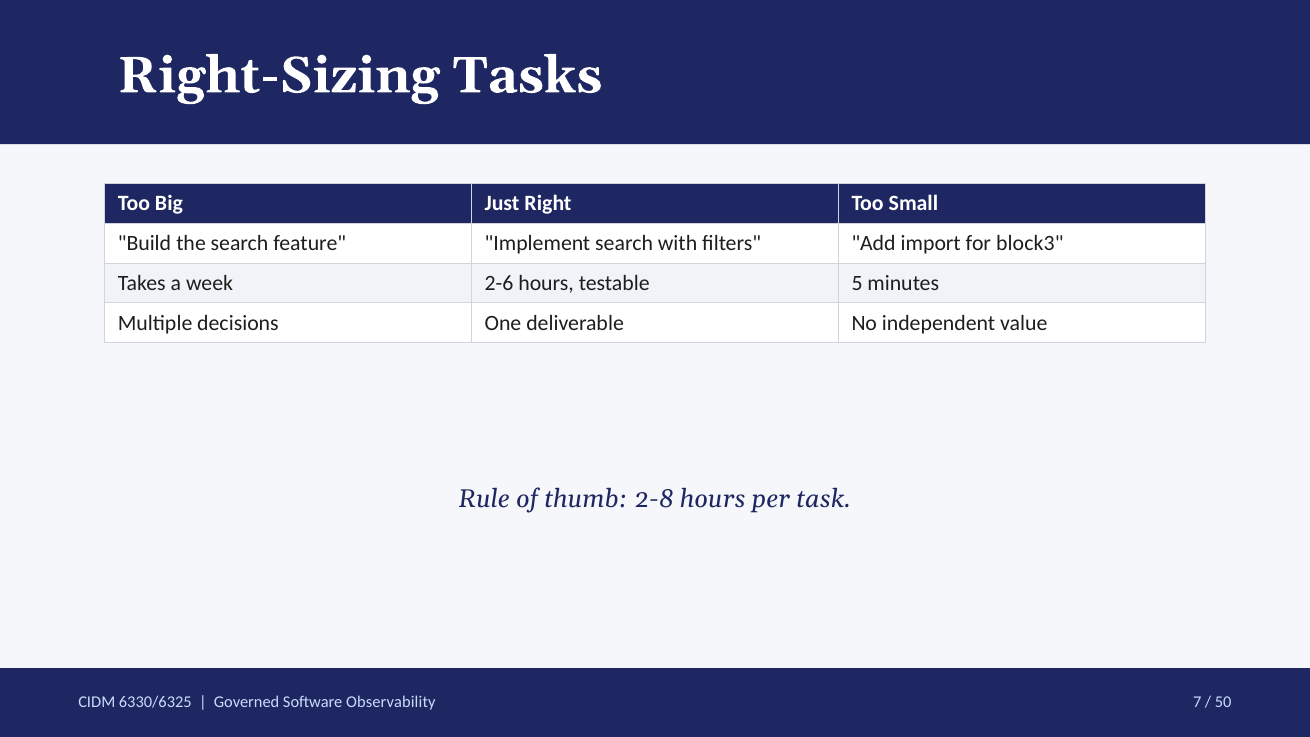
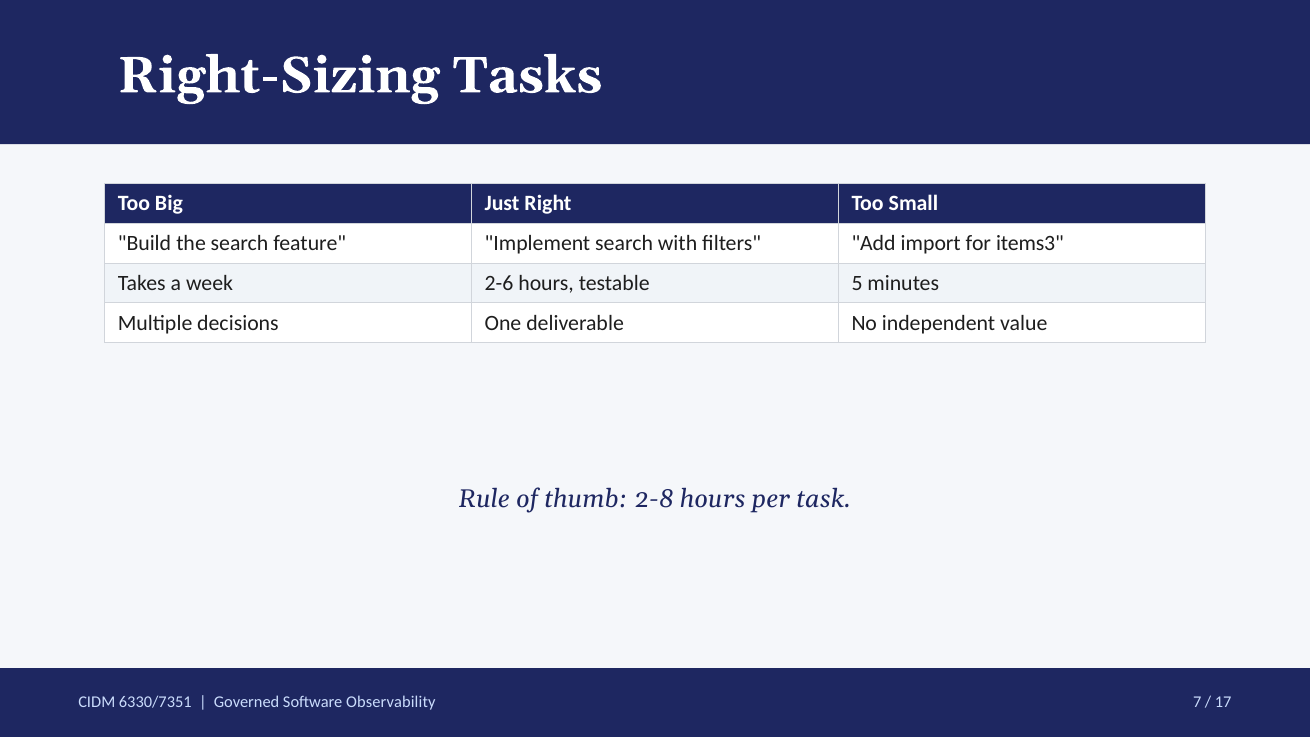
block3: block3 -> items3 (1030, 243)
6330/6325: 6330/6325 -> 6330/7351 (155, 702)
50: 50 -> 17 (1223, 702)
